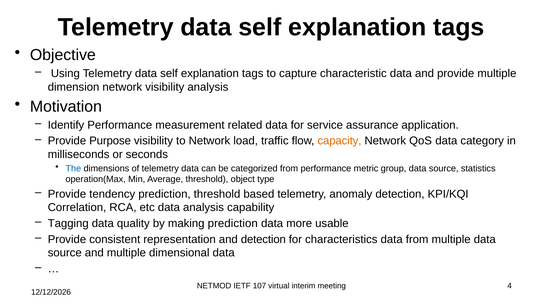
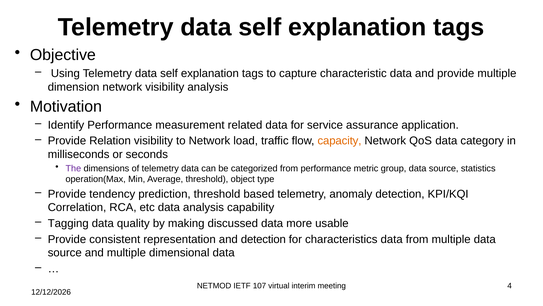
Purpose: Purpose -> Relation (110, 141)
The colour: blue -> purple (73, 168)
making prediction: prediction -> discussed (233, 223)
